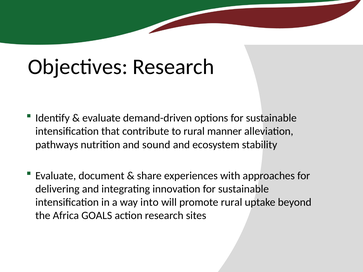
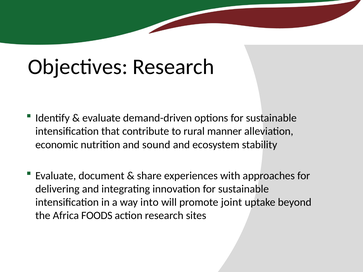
pathways: pathways -> economic (57, 145)
promote rural: rural -> joint (231, 202)
GOALS: GOALS -> FOODS (97, 216)
